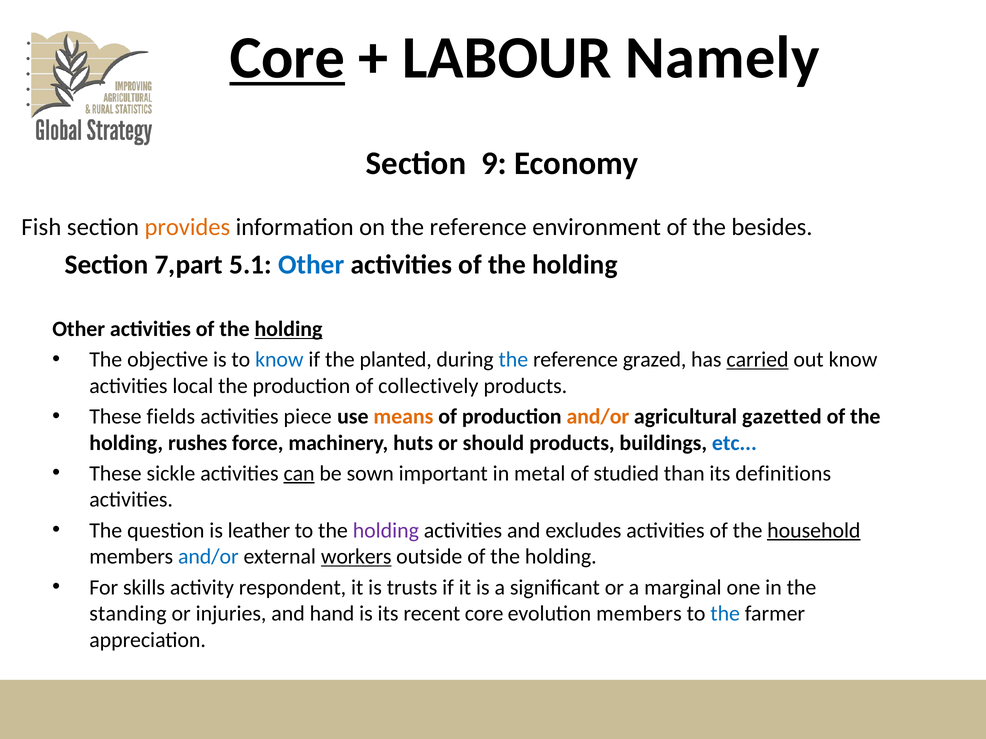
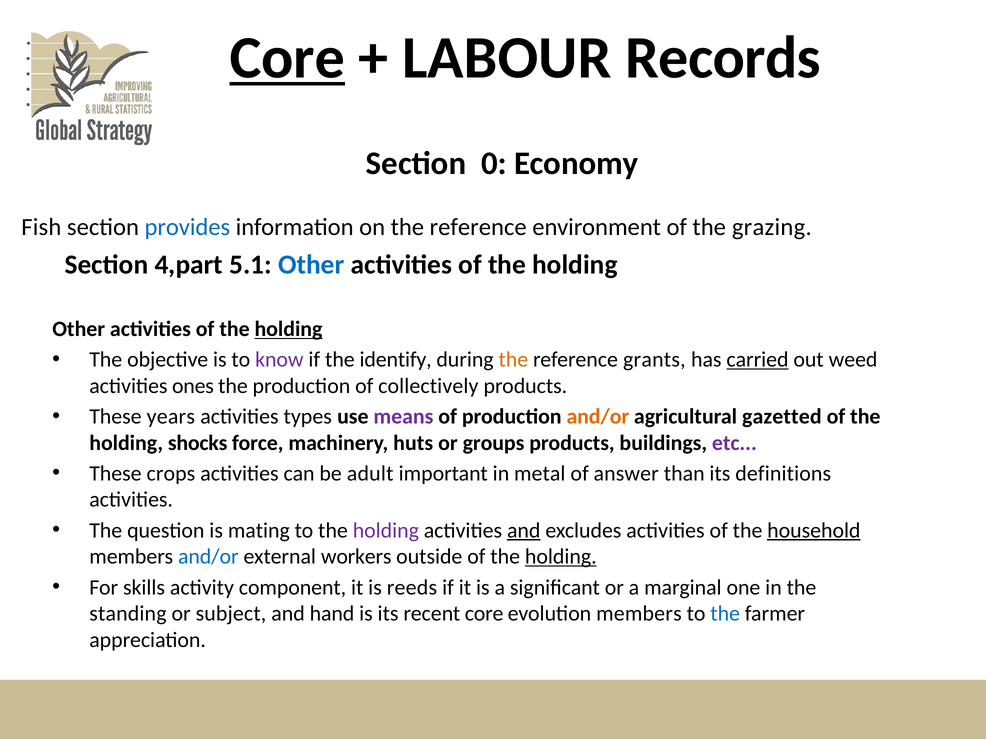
Namely: Namely -> Records (723, 58)
9: 9 -> 0 (494, 164)
provides colour: orange -> blue (187, 227)
besides: besides -> grazing (772, 227)
7,part: 7,part -> 4,part (189, 265)
know colour: blue -> purple (279, 360)
planted: planted -> identify (396, 360)
the colour: blue -> orange (513, 360)
grazed: grazed -> grants (654, 360)
out know: know -> weed (853, 360)
local: local -> ones (193, 386)
fields: fields -> years (171, 417)
piece: piece -> types (308, 417)
means colour: orange -> purple (403, 417)
rushes: rushes -> shocks (198, 443)
should: should -> groups (494, 443)
etc colour: blue -> purple (734, 443)
sickle: sickle -> crops (171, 474)
can underline: present -> none (299, 474)
sown: sown -> adult (370, 474)
studied: studied -> answer (626, 474)
leather: leather -> mating (259, 531)
and underline: none -> present (524, 531)
workers underline: present -> none (356, 557)
holding underline: none -> present (561, 557)
respondent: respondent -> component (292, 588)
trusts: trusts -> reeds (412, 588)
injuries: injuries -> subject (231, 614)
